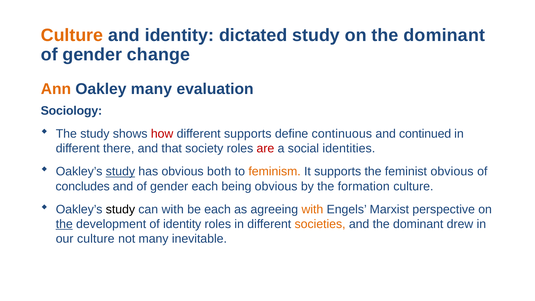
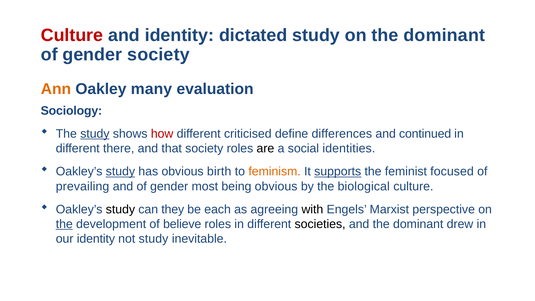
Culture colour: orange -> red (72, 35)
gender change: change -> society (159, 55)
study underline: none -> present (95, 134)
different supports: supports -> criticised (248, 134)
continuous: continuous -> differences (342, 134)
are colour: red -> black (265, 149)
both: both -> birth (219, 172)
supports underline: none -> present (338, 172)
feminist obvious: obvious -> focused (452, 172)
concludes: concludes -> prevailing (83, 186)
gender each: each -> most (205, 186)
formation: formation -> biological (364, 186)
can with: with -> they (173, 209)
with colour: orange -> black (312, 209)
of identity: identity -> believe (182, 224)
societies colour: orange -> black (320, 224)
our culture: culture -> identity (96, 239)
not many: many -> study (153, 239)
